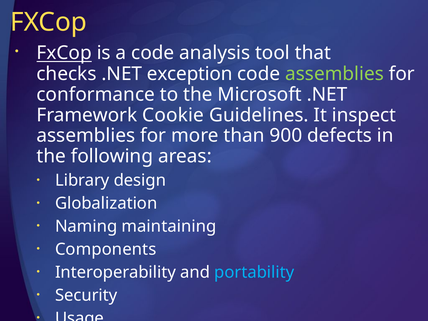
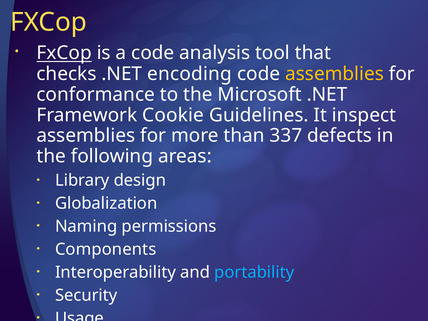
exception: exception -> encoding (190, 74)
assemblies colour: light green -> yellow (335, 74)
900: 900 -> 337 (286, 136)
maintaining: maintaining -> permissions (169, 226)
